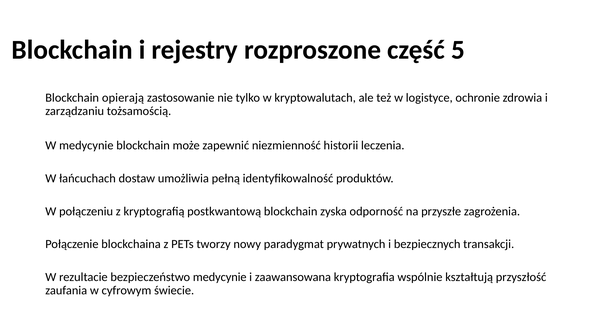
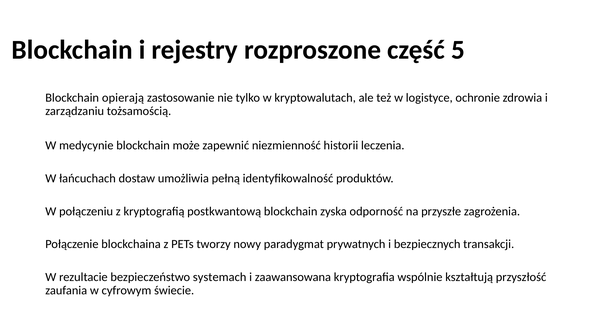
bezpieczeństwo medycynie: medycynie -> systemach (220, 277)
